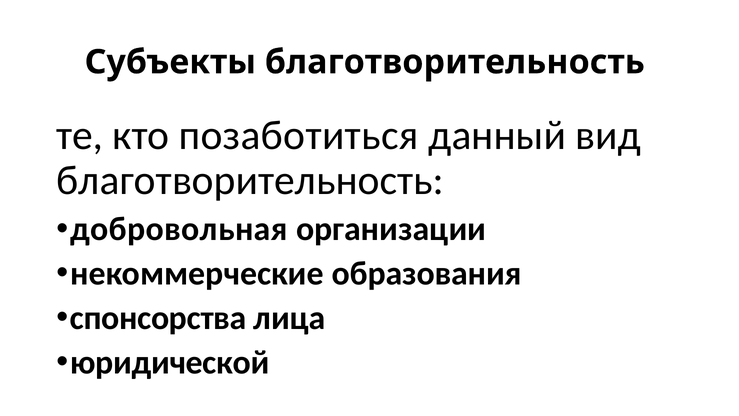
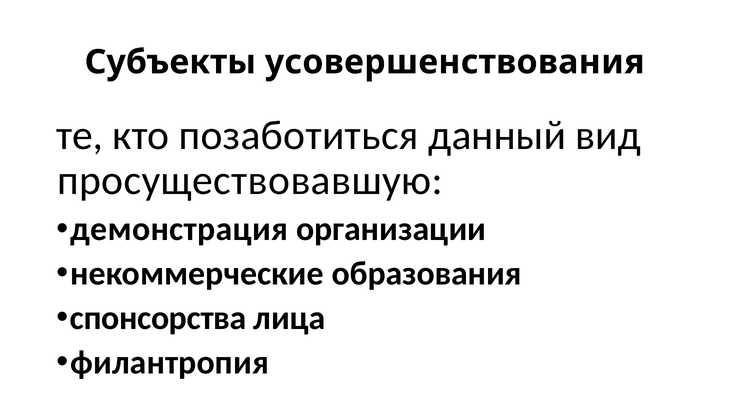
Субъекты благотворительность: благотворительность -> усовершенствования (455, 62)
благотворительность: благотворительность -> просуществовавшую (250, 181)
добровольная: добровольная -> демонстрация (179, 229)
юридической: юридической -> филантропия (170, 362)
